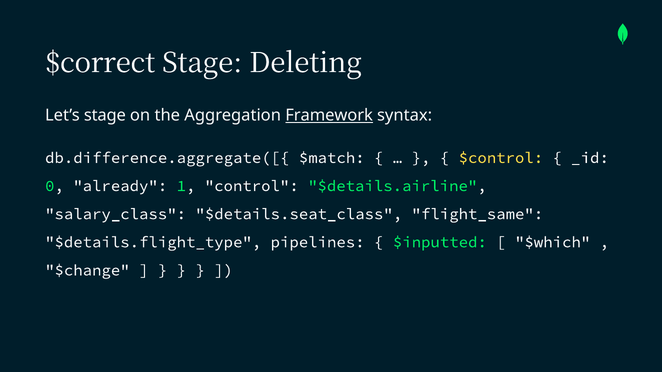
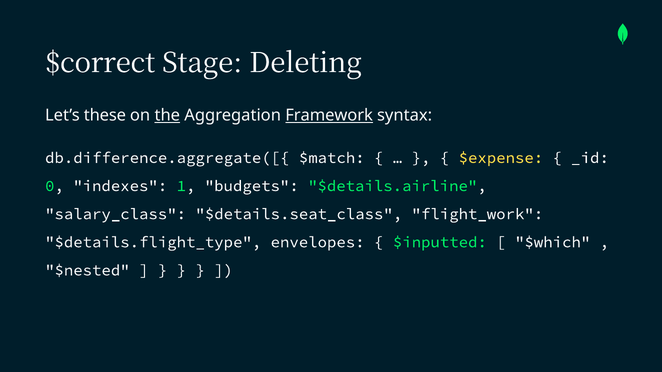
Let’s stage: stage -> these (105, 115)
the underline: none -> present (167, 115)
$control: $control -> $expense (501, 158)
already: already -> indexes (120, 186)
control: control -> budgets (252, 186)
flight_same: flight_same -> flight_work (477, 214)
pipelines: pipelines -> envelopes (318, 242)
$change: $change -> $nested (87, 271)
